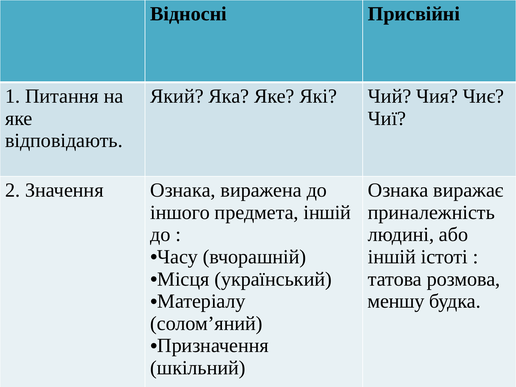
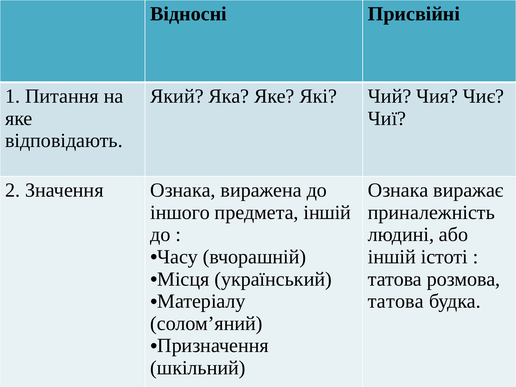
меншу: меншу -> татова (396, 301)
